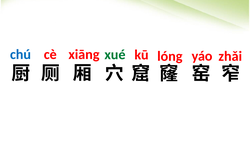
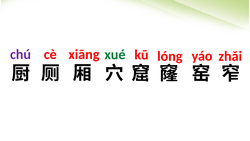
chú colour: blue -> purple (21, 54)
